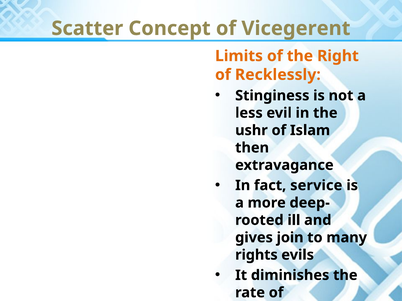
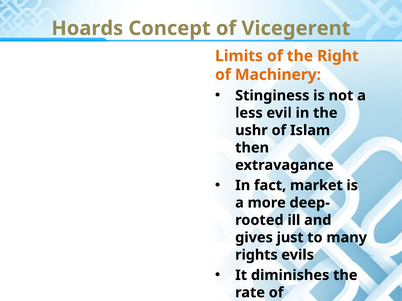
Scatter: Scatter -> Hoards (87, 28)
Recklessly: Recklessly -> Machinery (278, 75)
service: service -> market (316, 186)
join: join -> just (290, 238)
